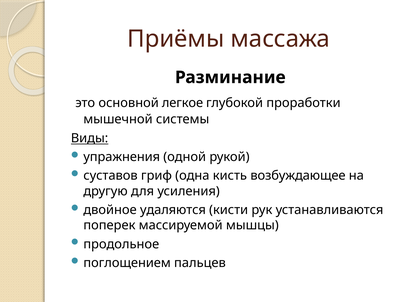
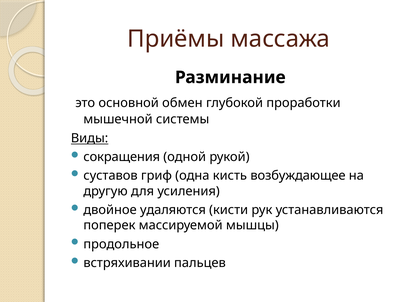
легкое: легкое -> обмен (182, 103)
упражнения: упражнения -> сокращения (122, 157)
поглощением: поглощением -> встряхивании (127, 263)
